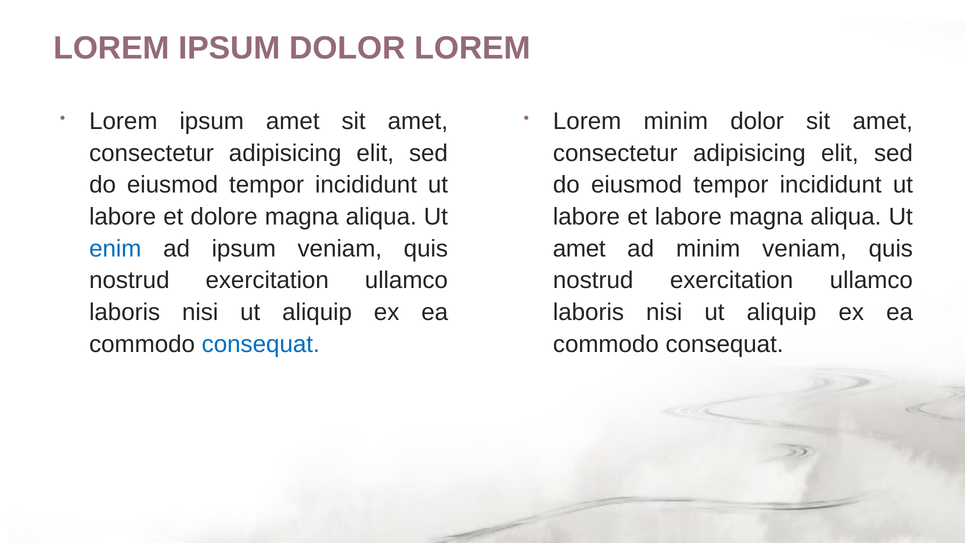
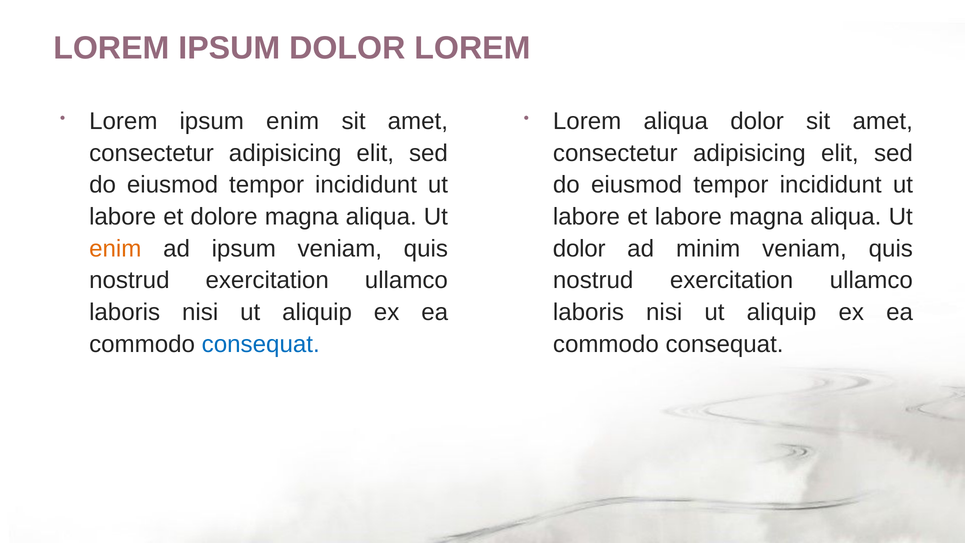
ipsum amet: amet -> enim (293, 121)
Lorem minim: minim -> aliqua (676, 121)
enim colour: blue -> orange (115, 248)
amet: amet -> dolor (579, 248)
